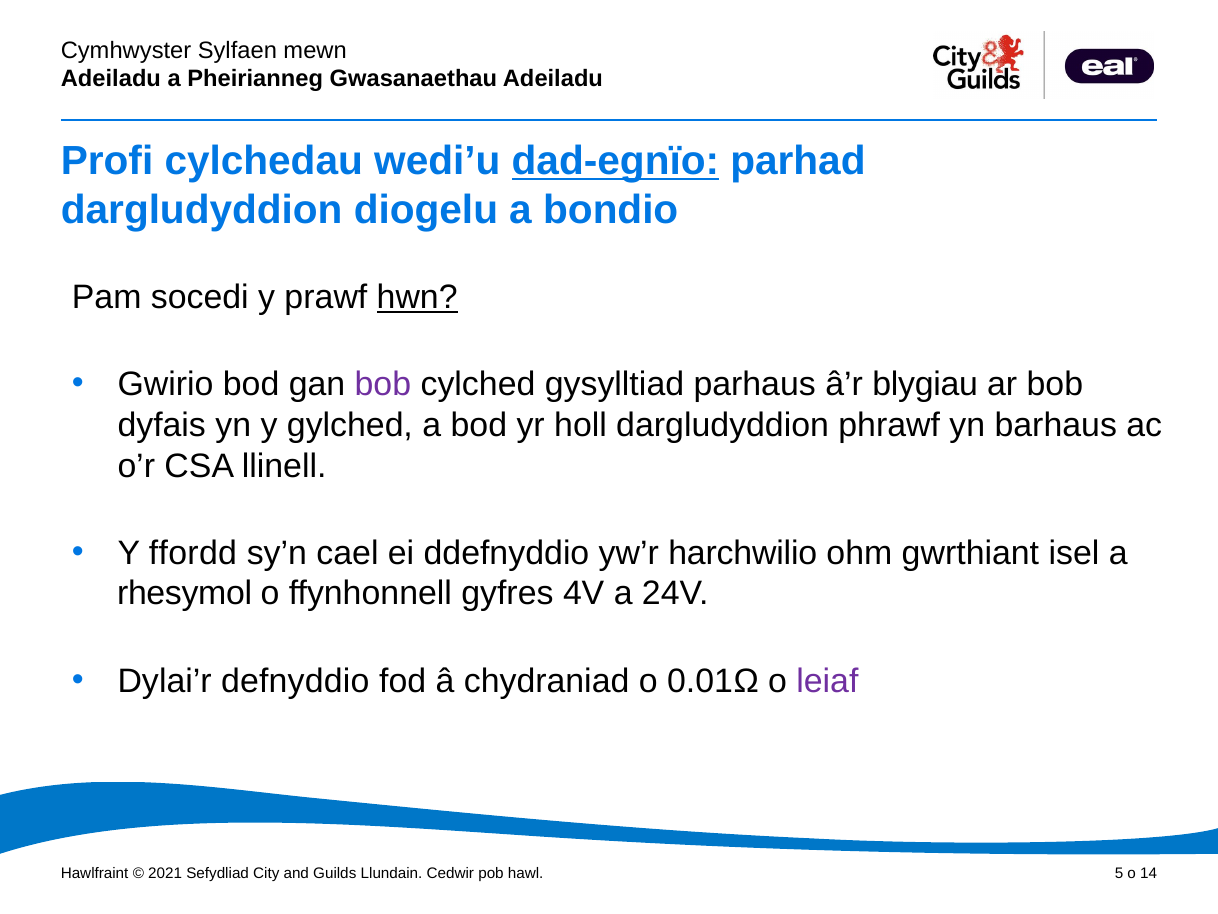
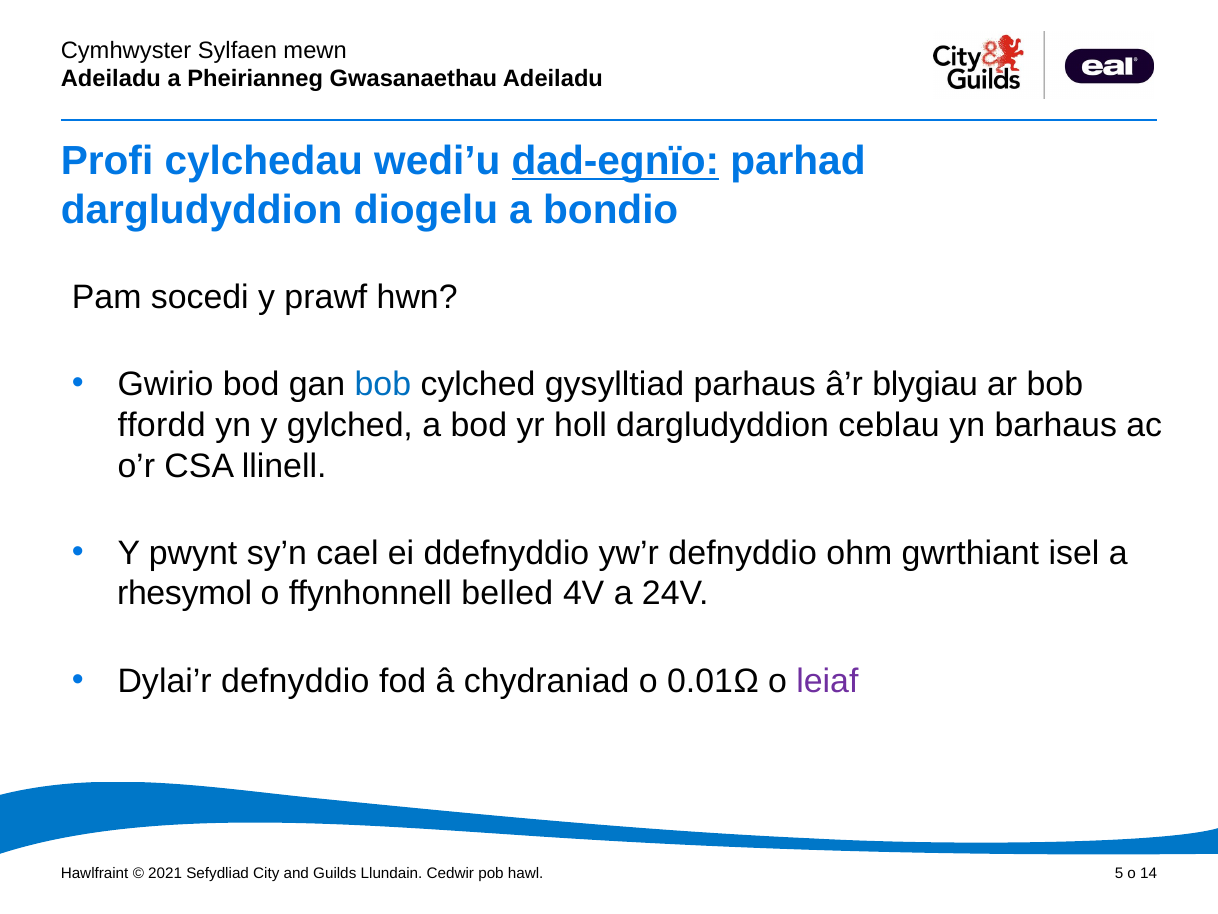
hwn underline: present -> none (417, 297)
bob colour: purple -> blue (383, 384)
dyfais: dyfais -> ffordd (162, 425)
phrawf: phrawf -> ceblau (889, 425)
ffordd: ffordd -> pwynt (193, 553)
yw’r harchwilio: harchwilio -> defnyddio (743, 553)
gyfres: gyfres -> belled (507, 593)
